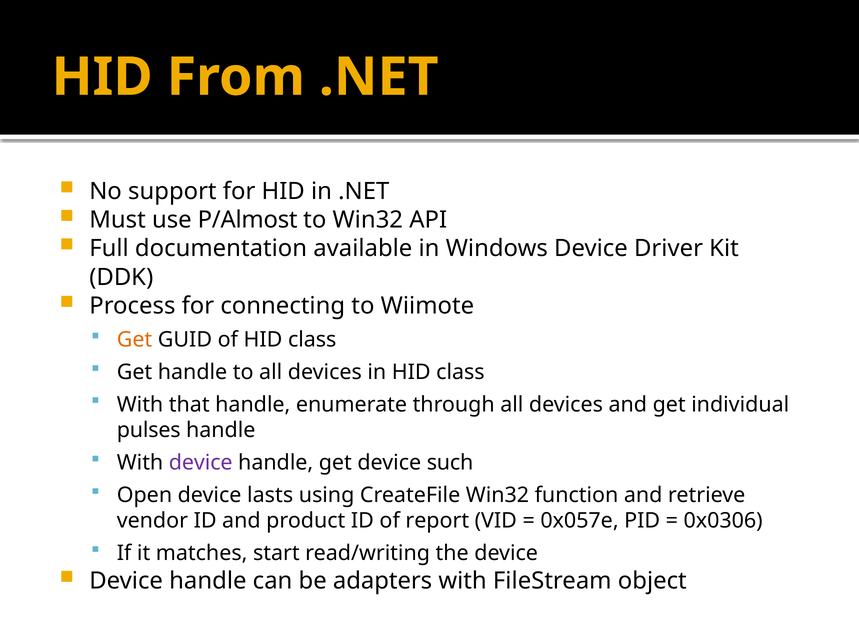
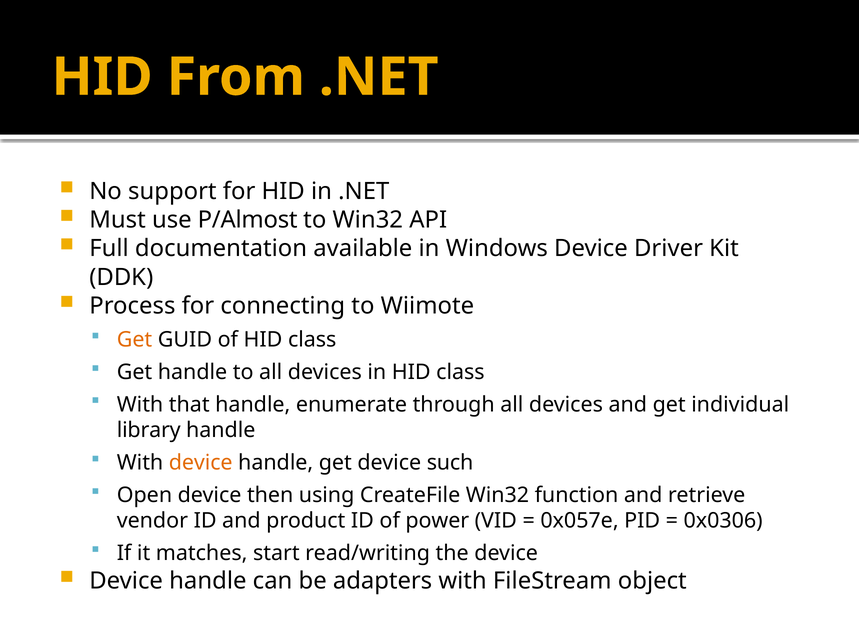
pulses: pulses -> library (149, 430)
device colour: purple -> orange (201, 463)
lasts: lasts -> then (270, 495)
report: report -> power (437, 521)
